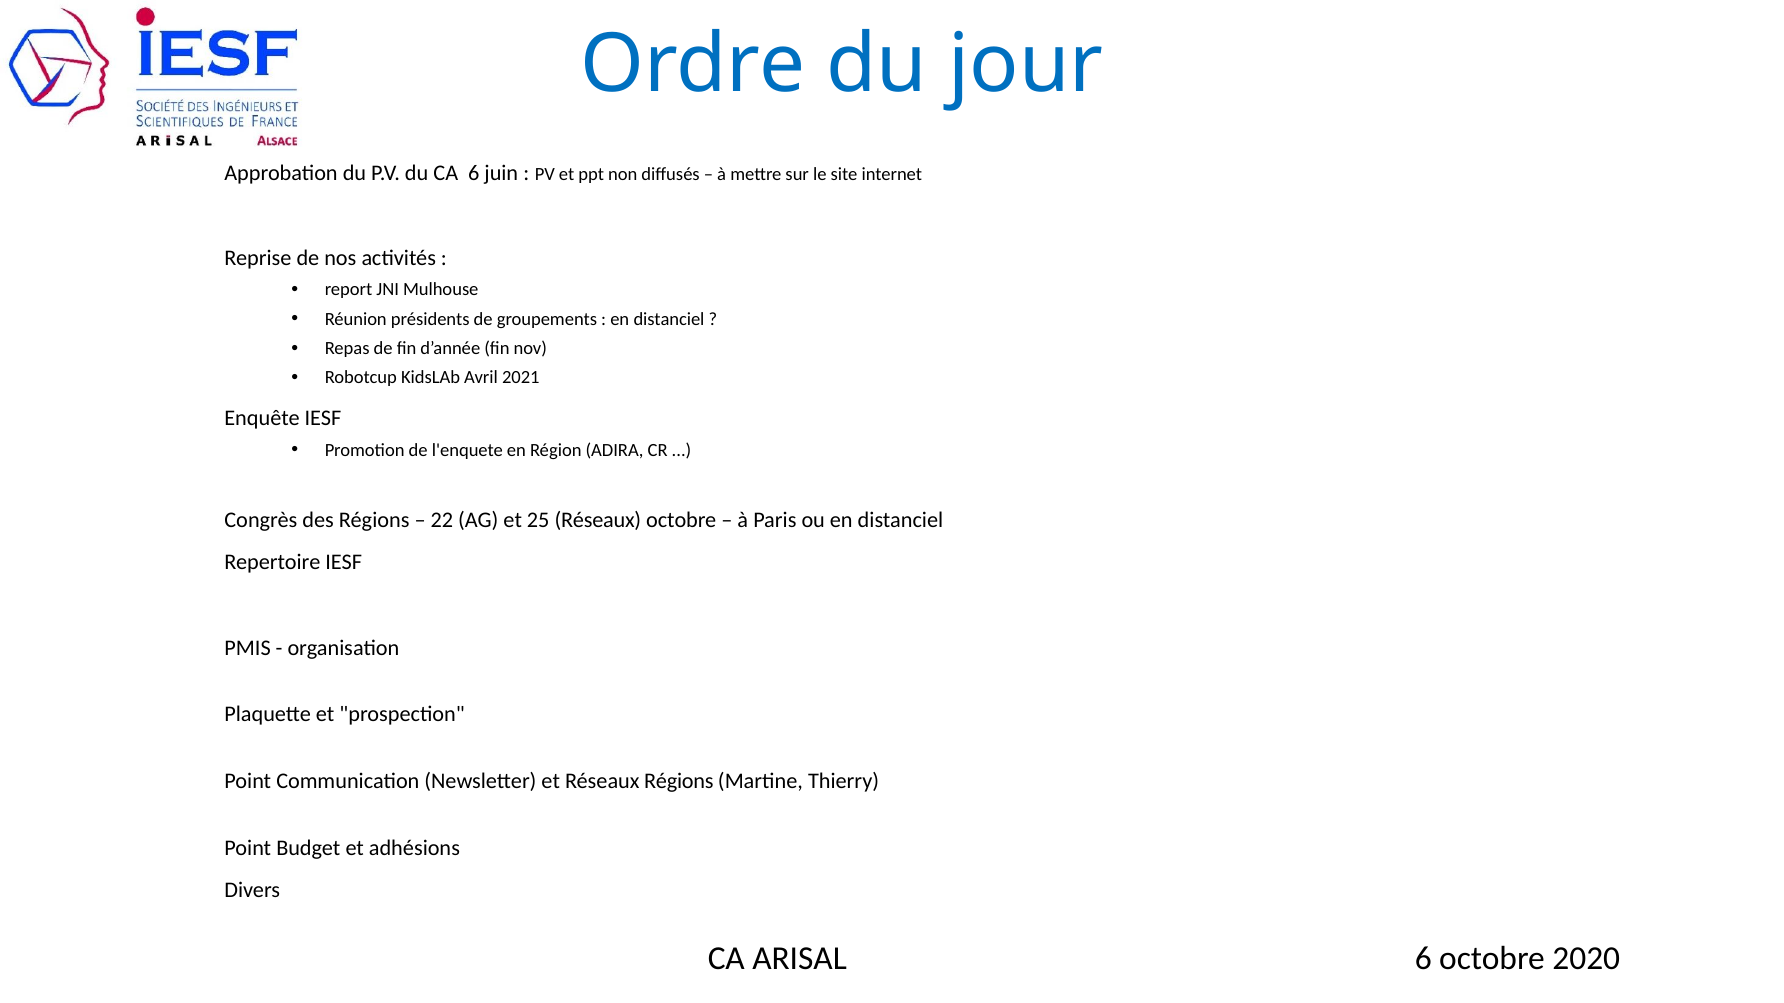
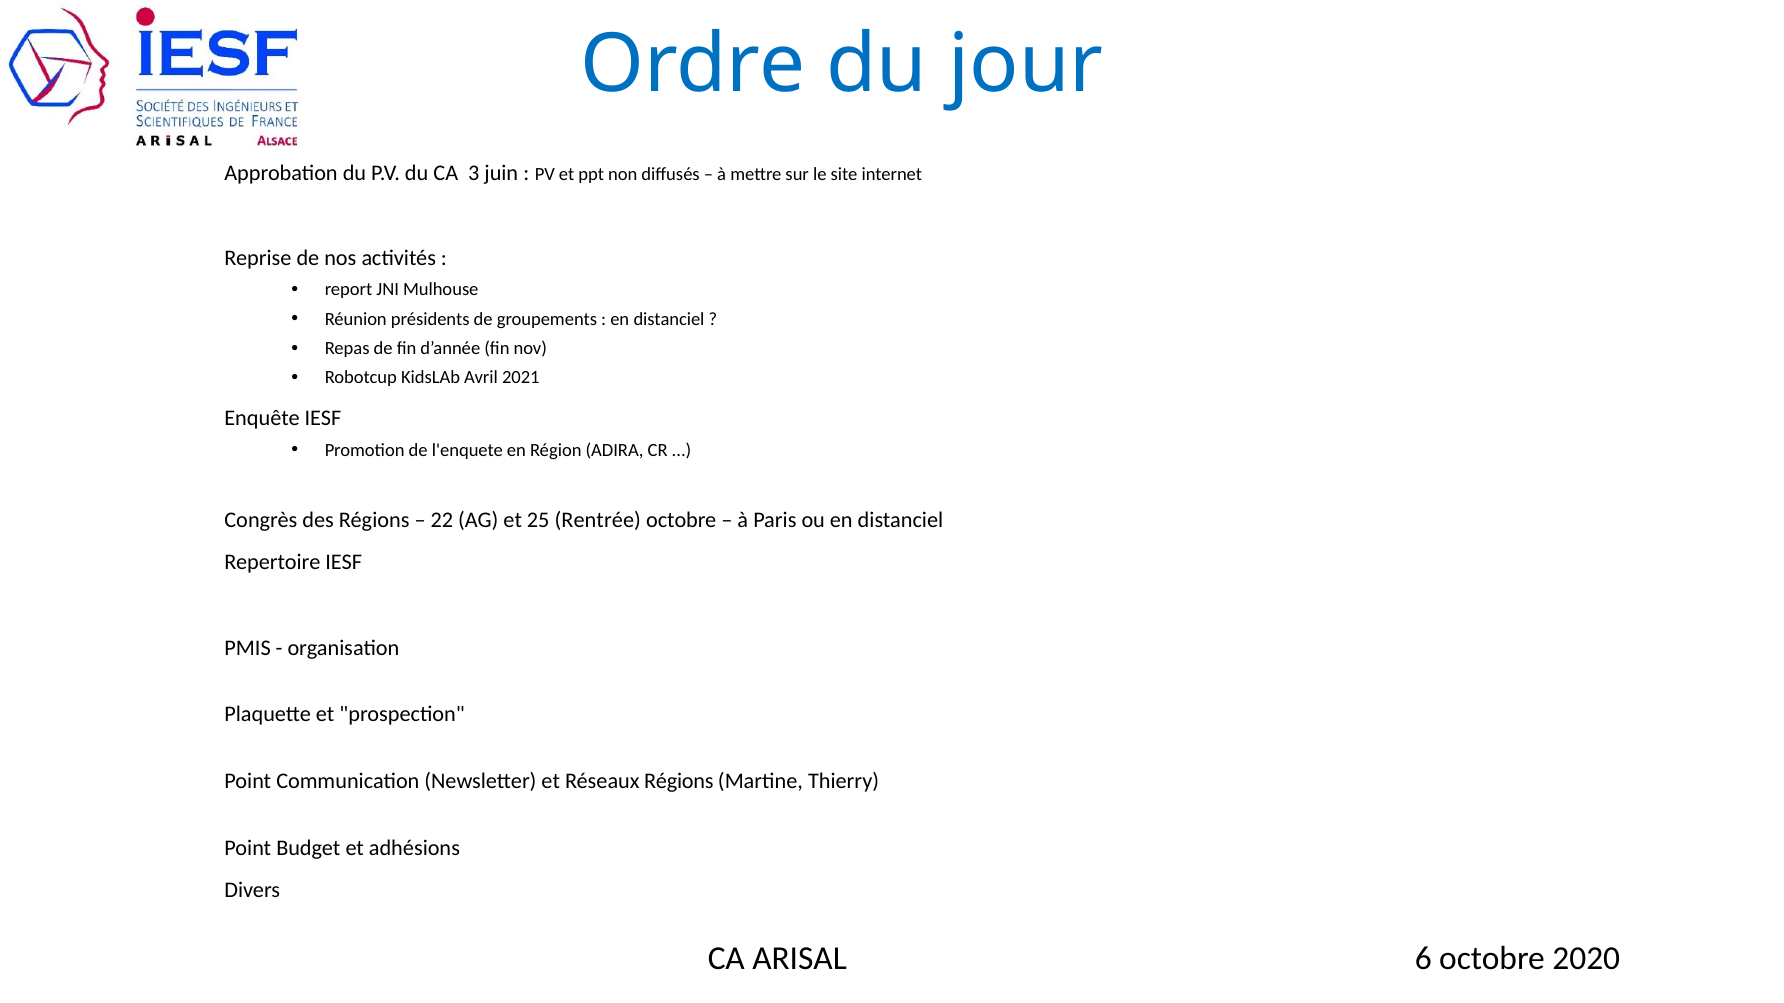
CA 6: 6 -> 3 (474, 173)
25 Réseaux: Réseaux -> Rentrée (598, 520)
